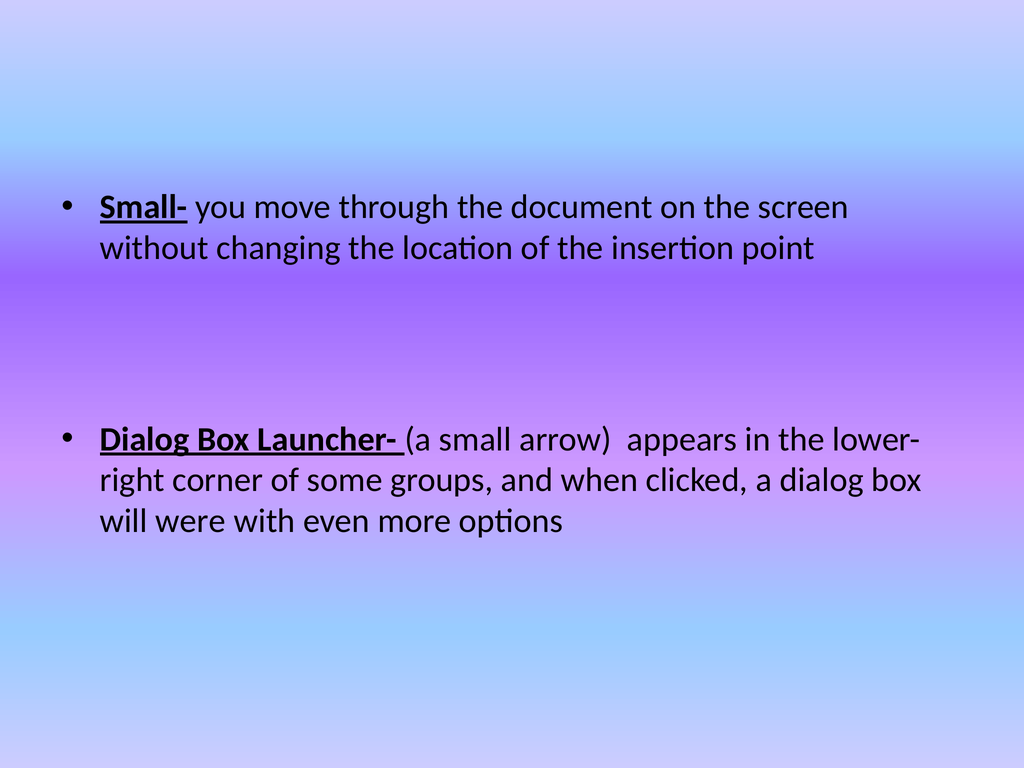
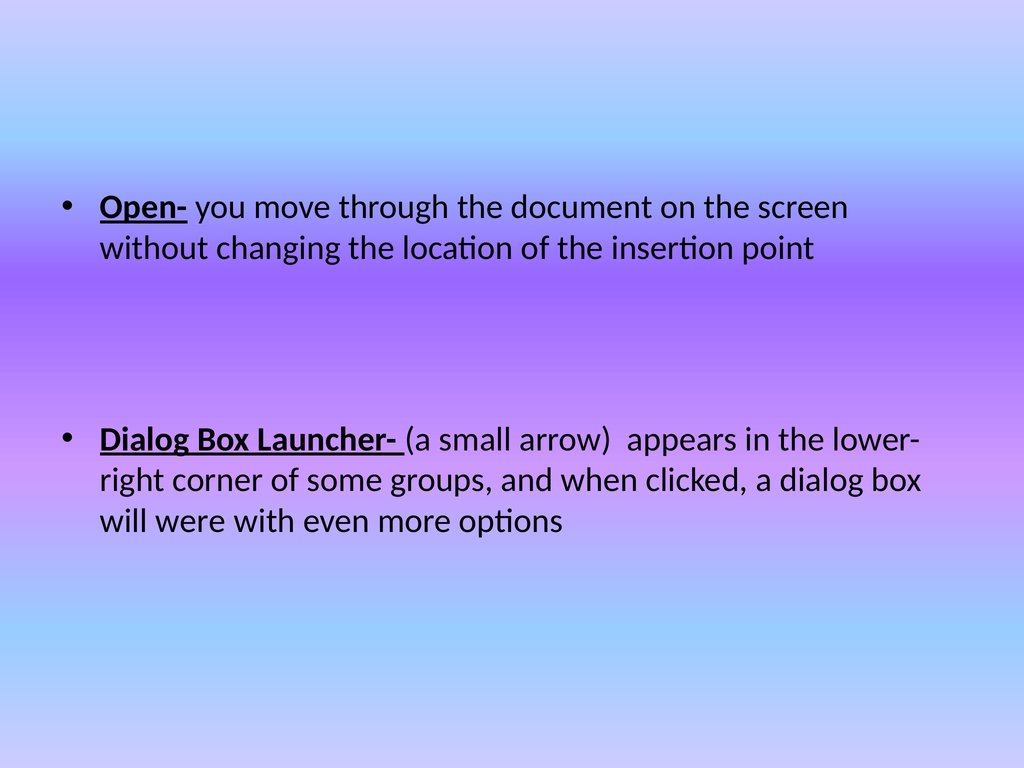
Small-: Small- -> Open- (144, 207)
